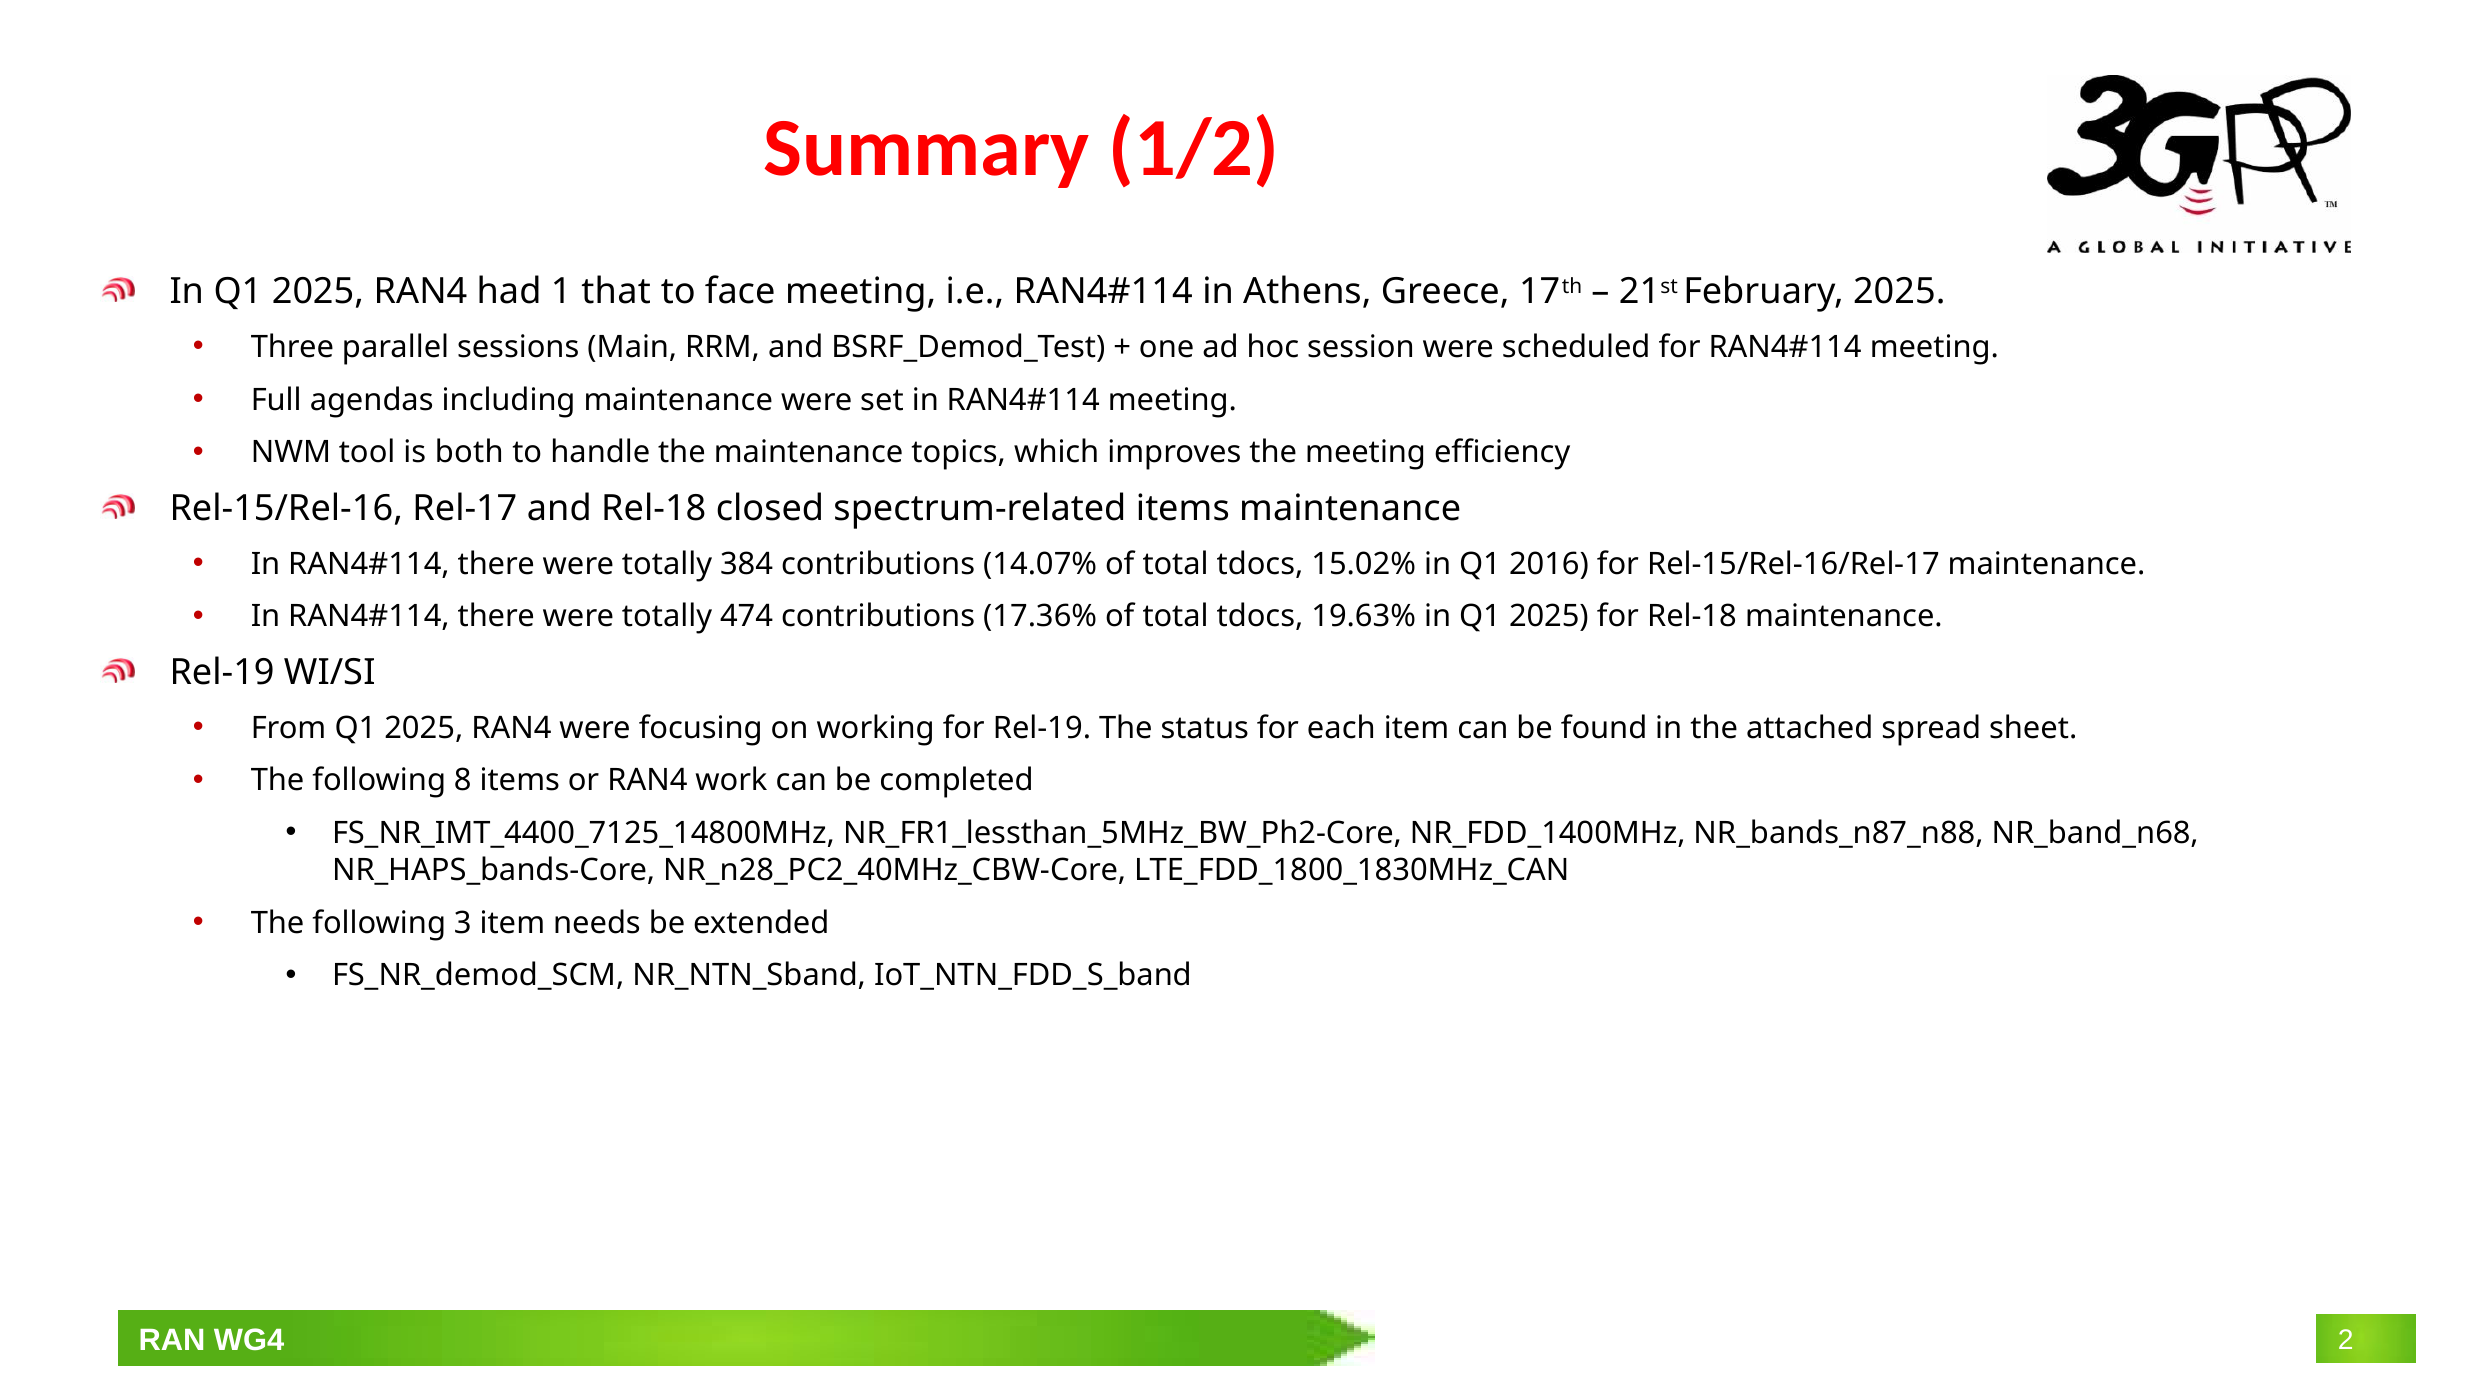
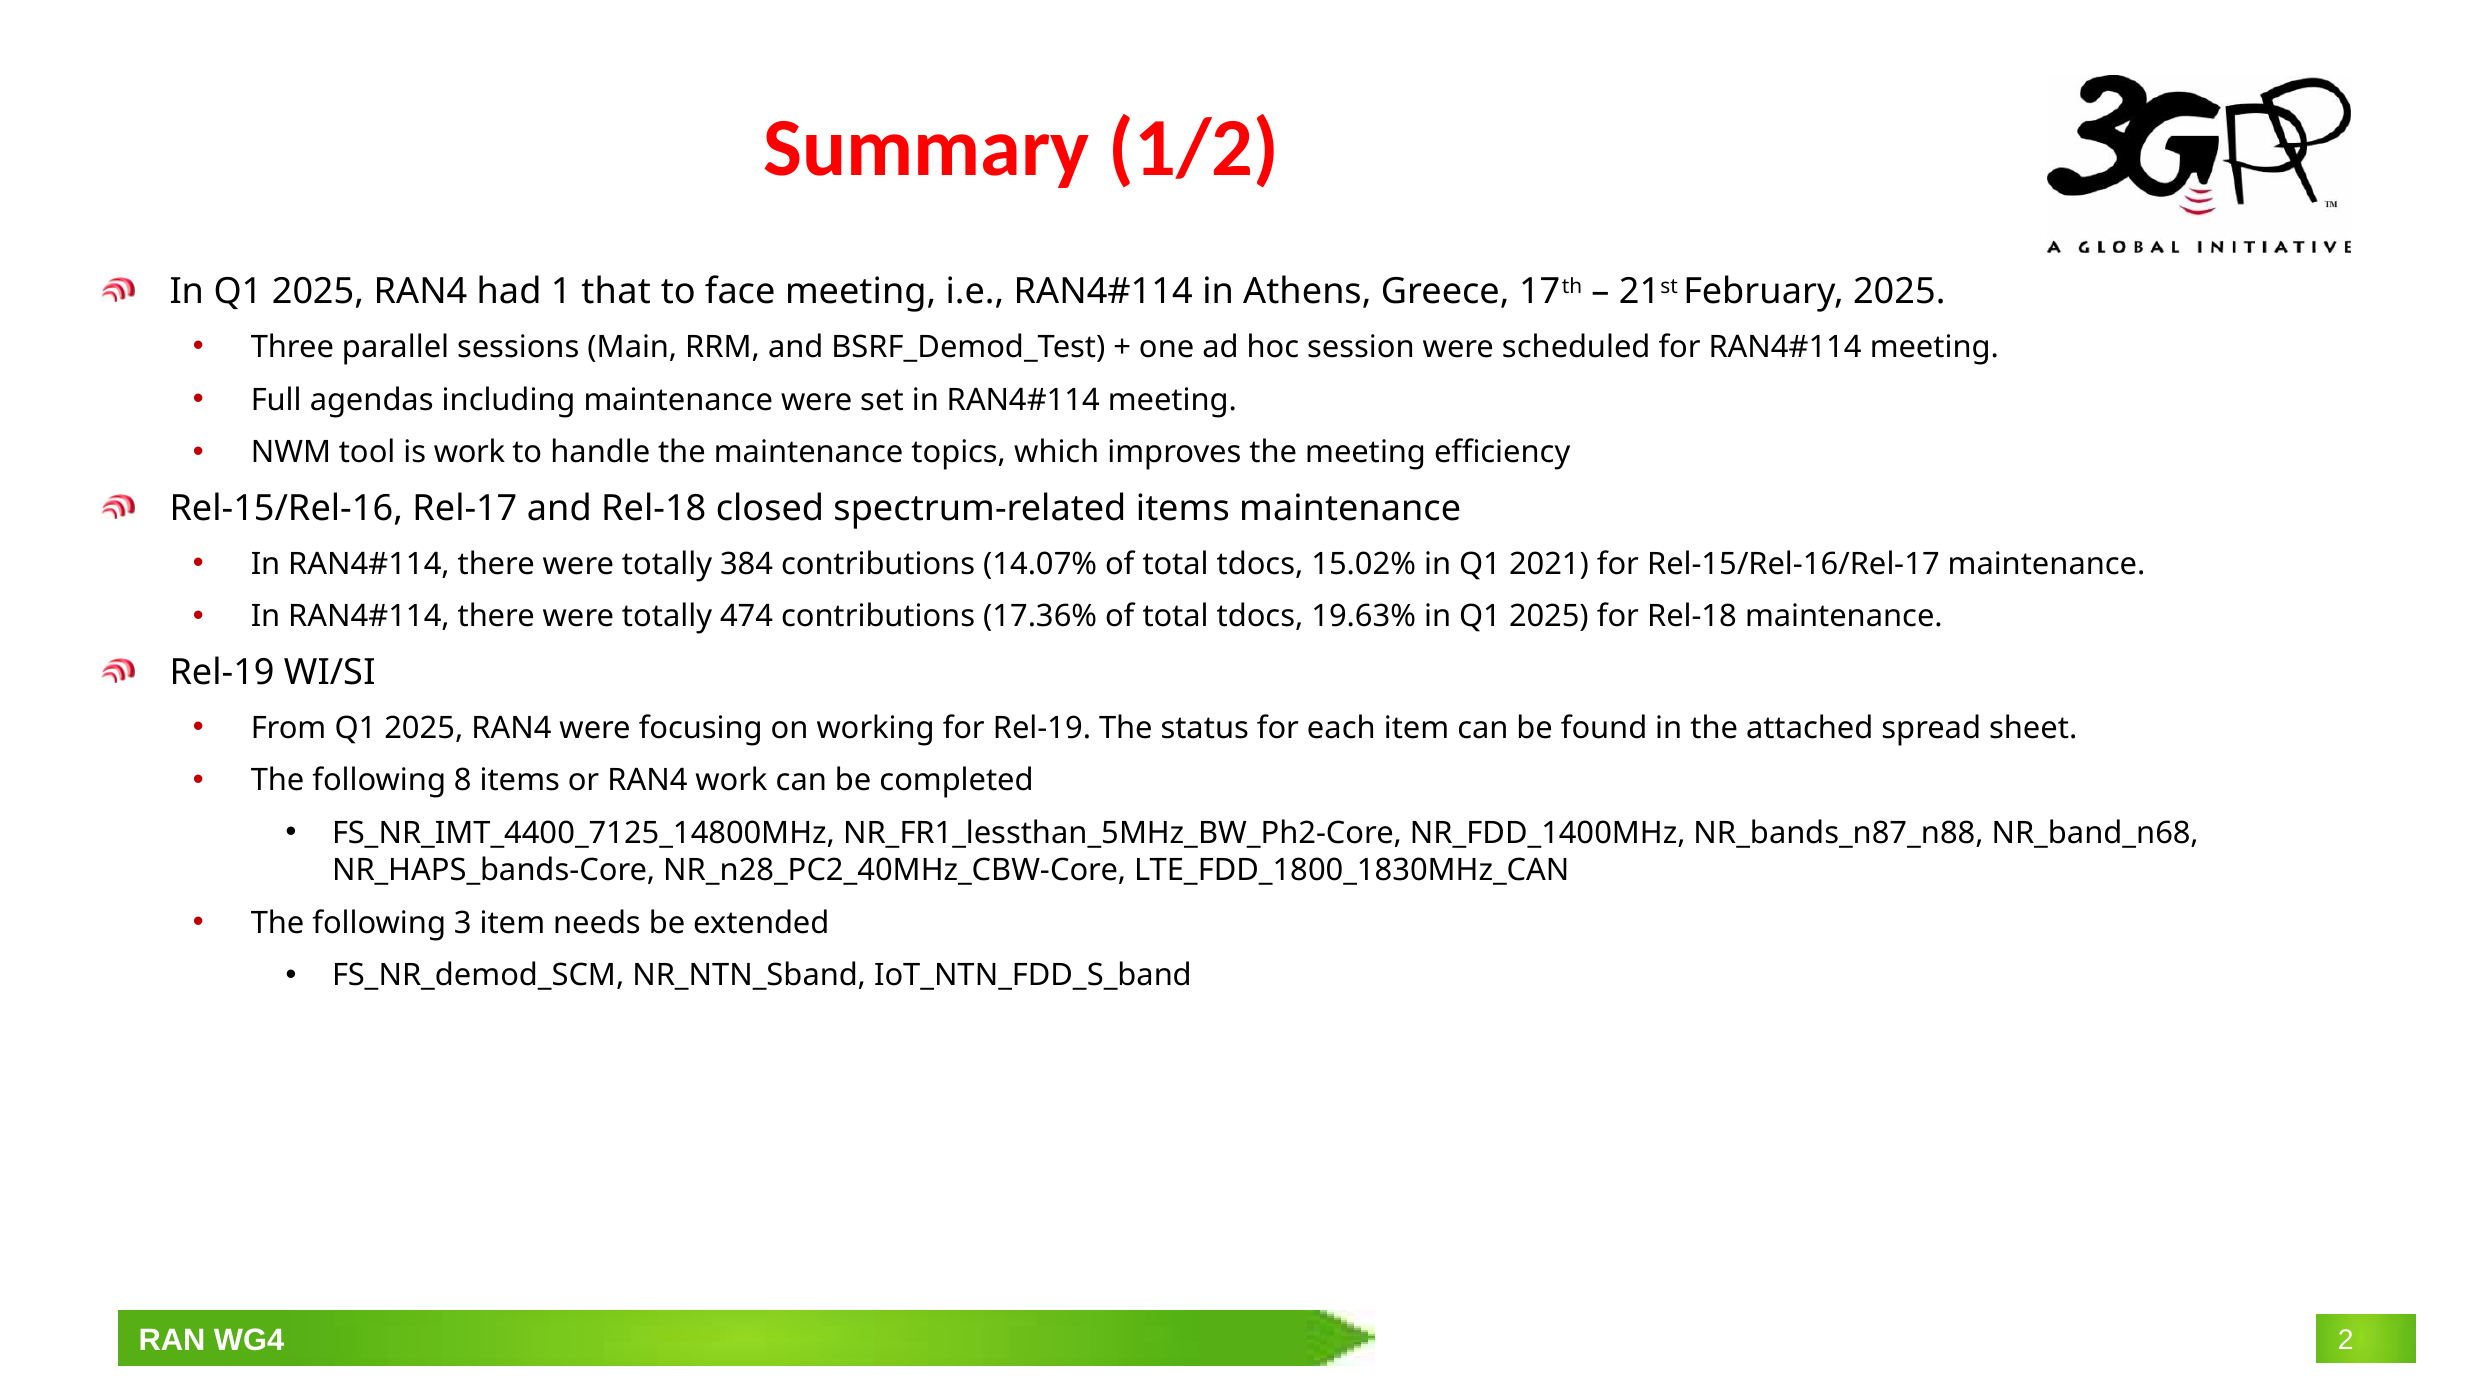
is both: both -> work (469, 452)
2016: 2016 -> 2021 (1549, 564)
